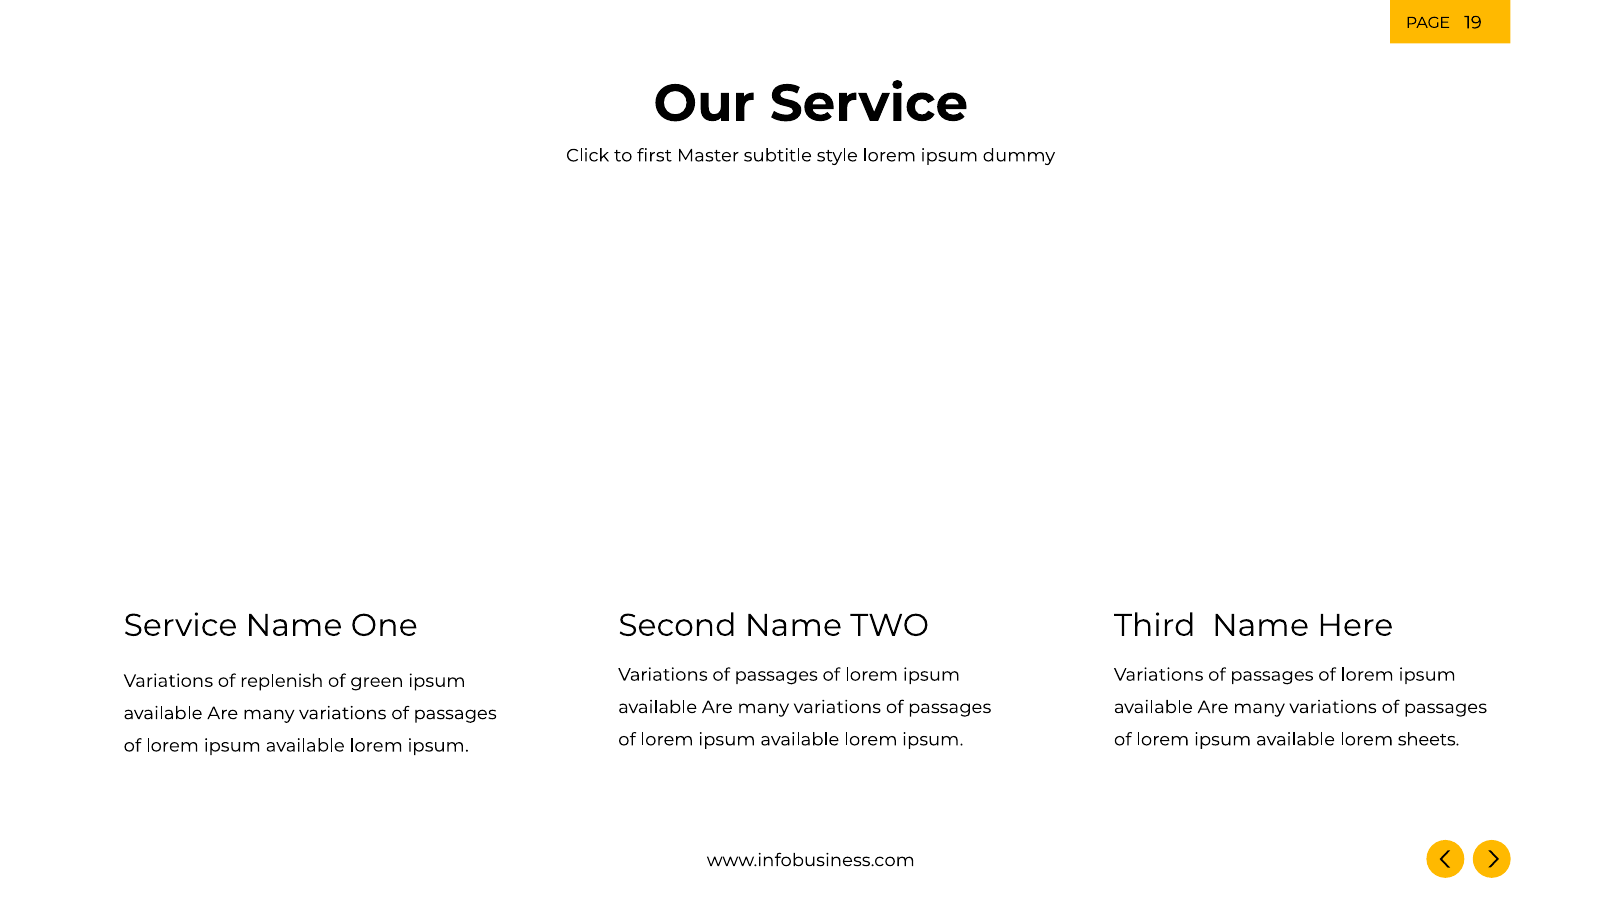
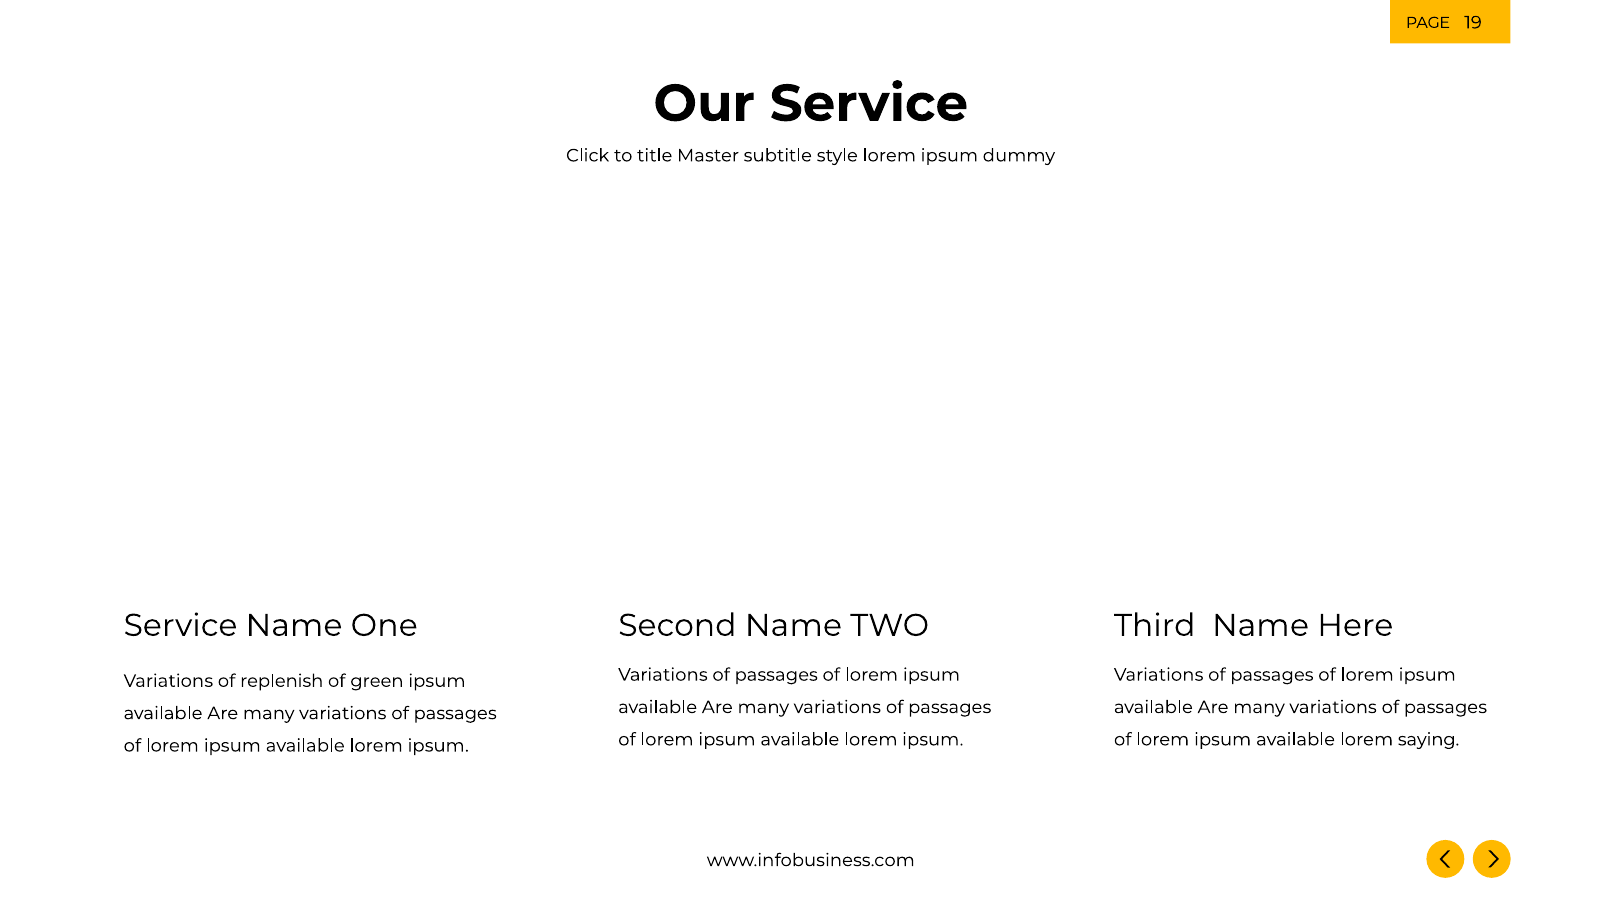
first: first -> title (655, 156)
sheets: sheets -> saying (1429, 740)
